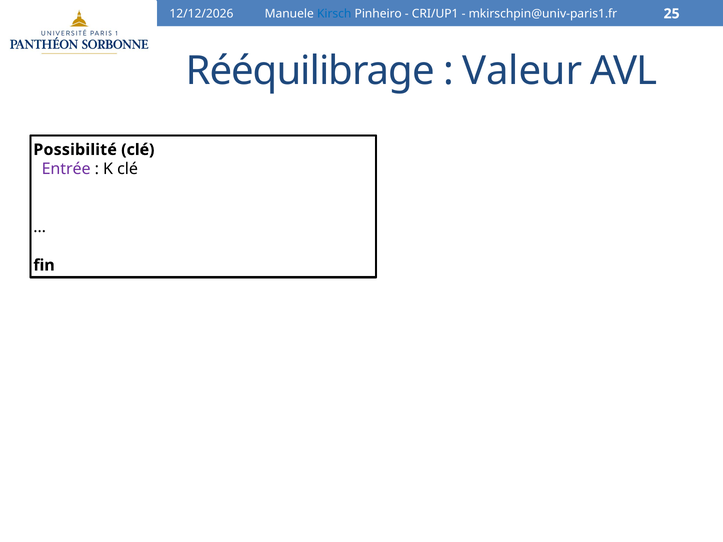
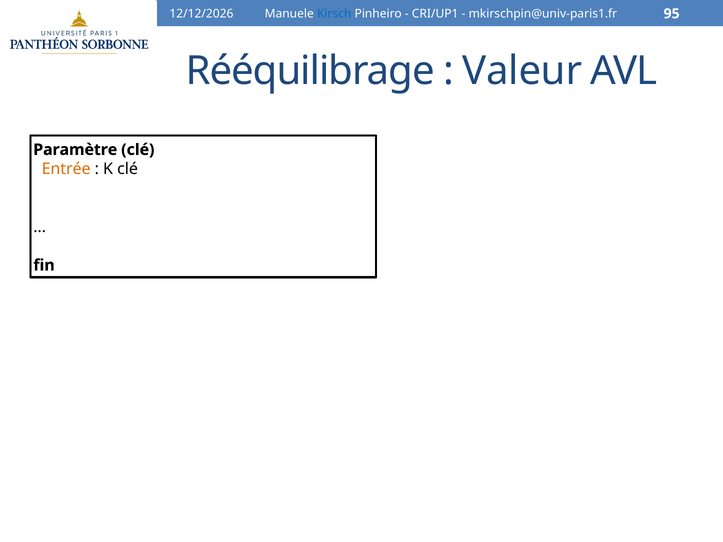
25: 25 -> 95 (672, 14)
Possibilité: Possibilité -> Paramètre (75, 150)
Entrée colour: purple -> orange (66, 169)
